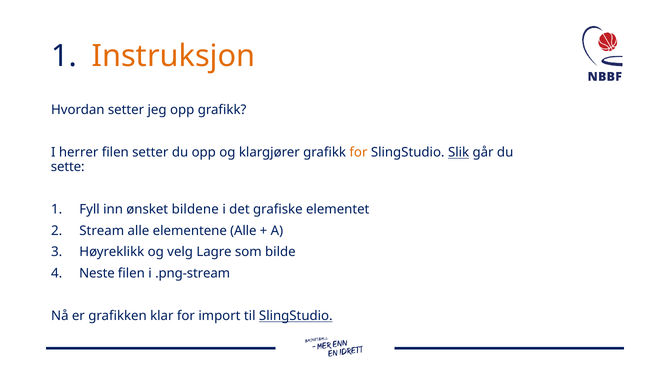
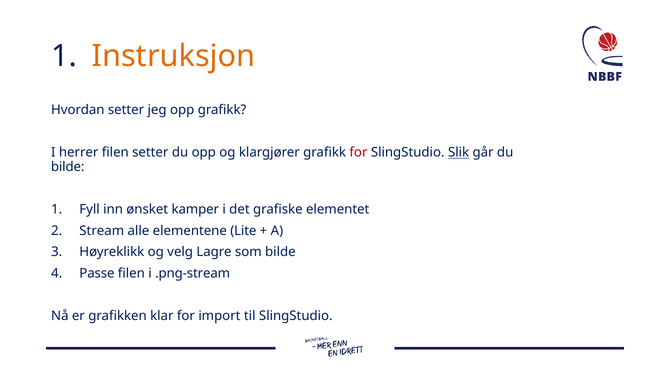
for colour: orange -> red (358, 153)
sette: sette -> bilde (68, 167)
bildene: bildene -> kamper (195, 209)
elementene Alle: Alle -> Lite (243, 231)
Neste: Neste -> Passe (97, 273)
SlingStudio underline: present -> none (296, 316)
